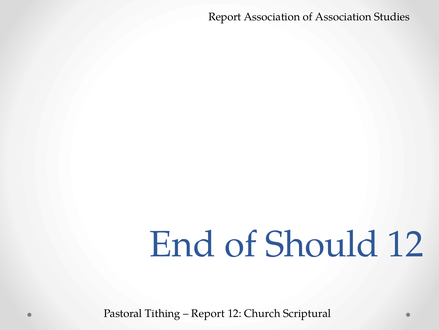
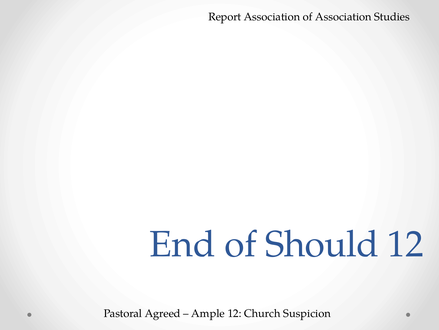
Tithing: Tithing -> Agreed (163, 313)
Report: Report -> Ample (208, 313)
Scriptural: Scriptural -> Suspicion (307, 313)
